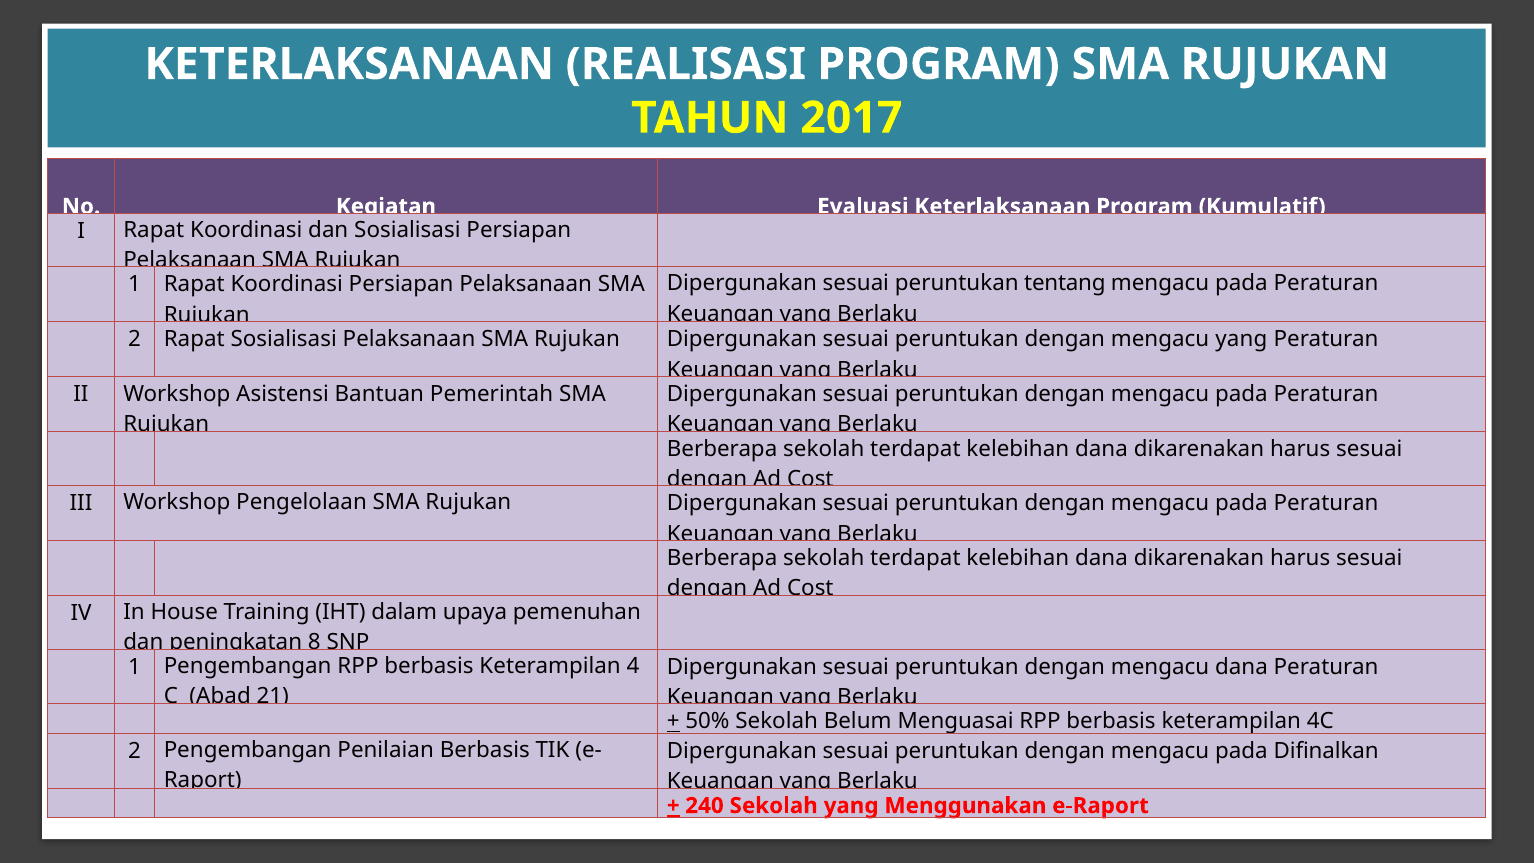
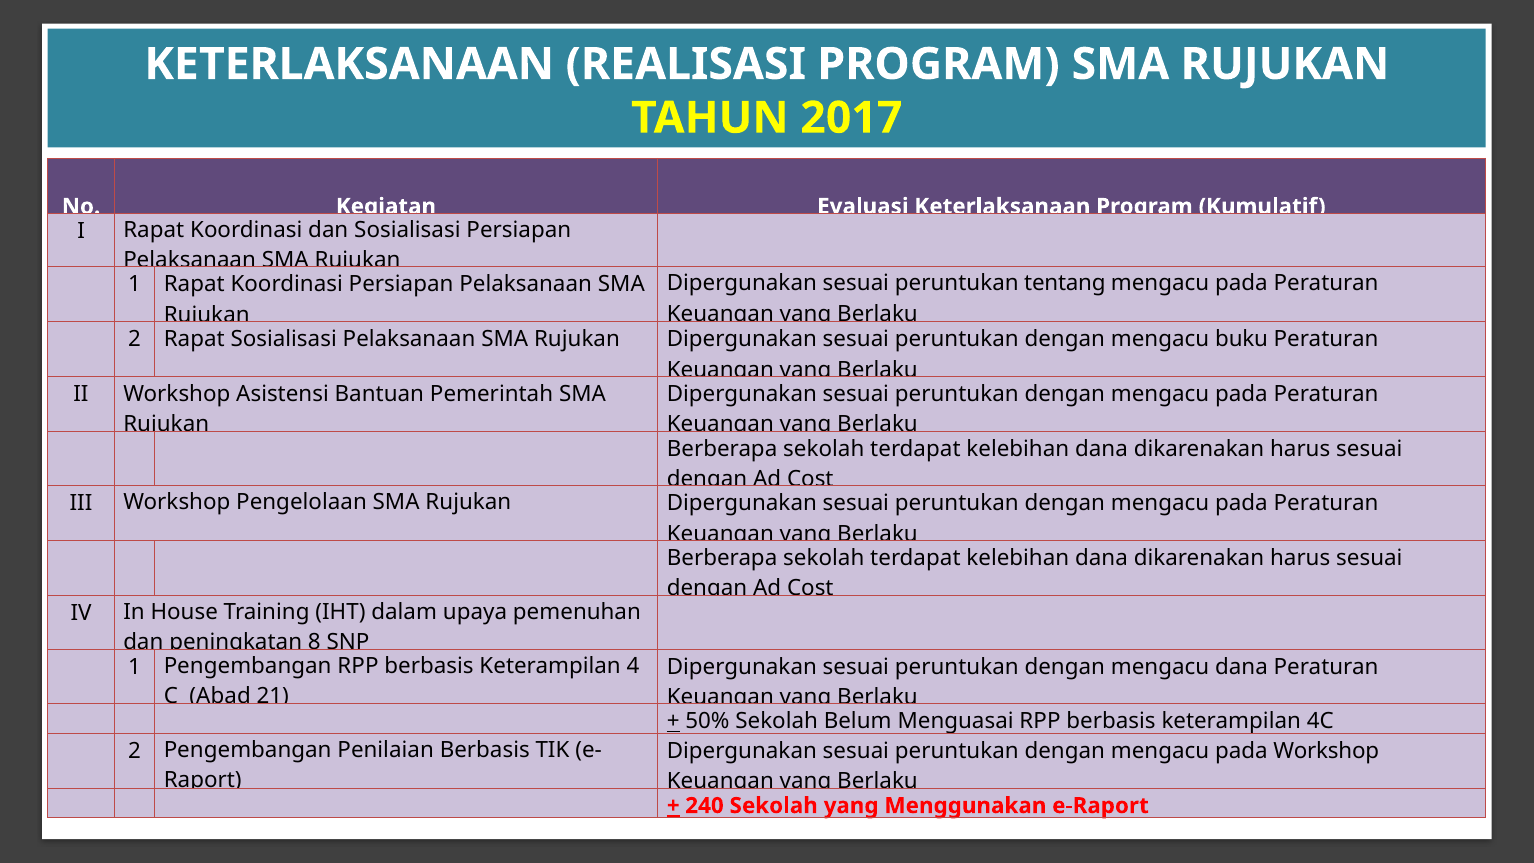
mengacu yang: yang -> buku (1242, 339)
pada Difinalkan: Difinalkan -> Workshop (1326, 751)
